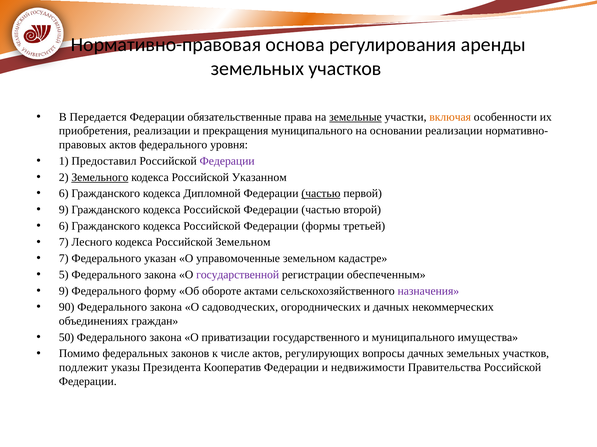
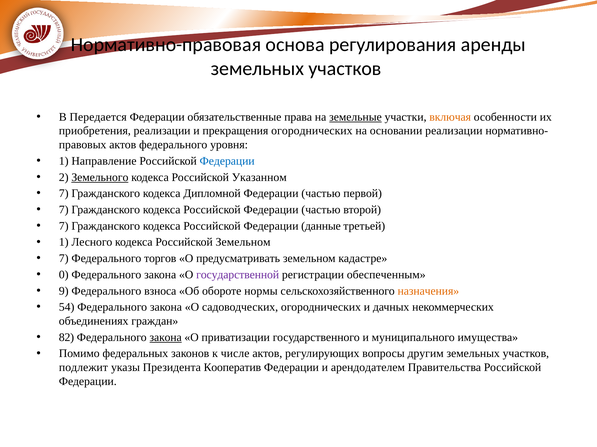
прекращения муниципального: муниципального -> огороднических (312, 131)
Предоставил: Предоставил -> Направление (104, 161)
Федерации colour: purple -> blue (227, 161)
6: 6 -> 7 (64, 194)
частью underline: present -> none (321, 194)
9: 9 -> 7 (64, 210)
6: 6 -> 7 (64, 226)
формы: формы -> данные (321, 226)
7: 7 -> 1 (64, 243)
указан: указан -> торгов (160, 259)
управомоченные: управомоченные -> предусматривать (238, 259)
5: 5 -> 0 (64, 275)
форму: форму -> взноса (160, 291)
актами: актами -> нормы (261, 291)
назначения colour: purple -> orange (428, 291)
90: 90 -> 54 (67, 308)
50: 50 -> 82 (66, 338)
закона underline: none -> present (166, 338)
вопросы дачных: дачных -> другим (426, 354)
недвижимости: недвижимости -> арендодателем (368, 368)
